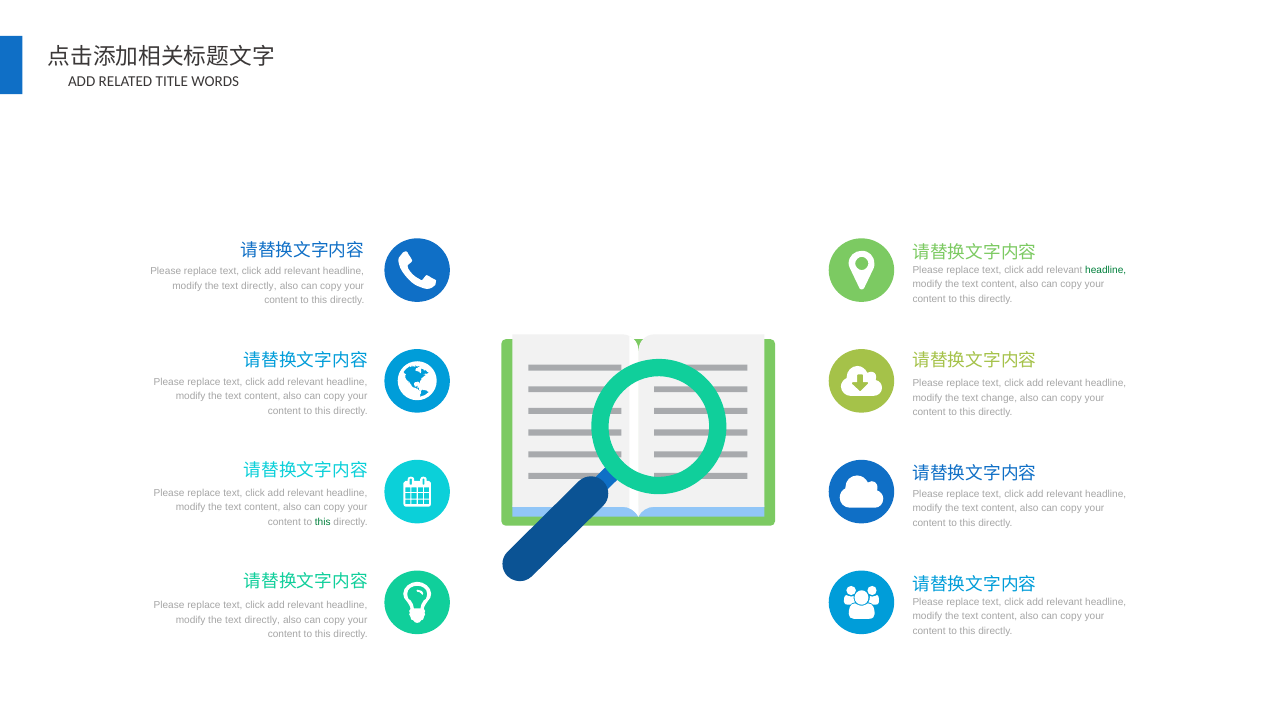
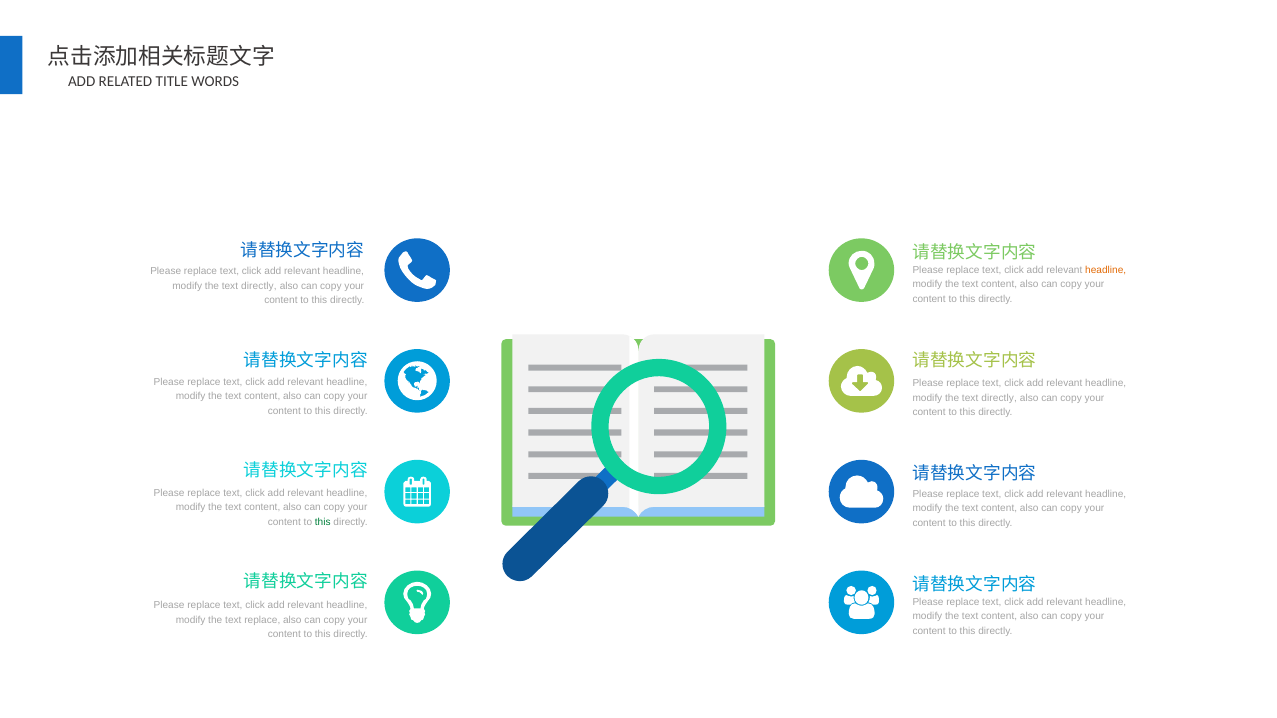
headline colour: green -> orange (1106, 270)
change: change -> directly (999, 398)
directly: directly -> replace (262, 620)
